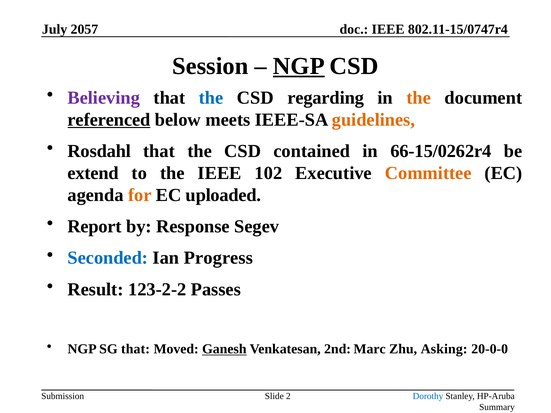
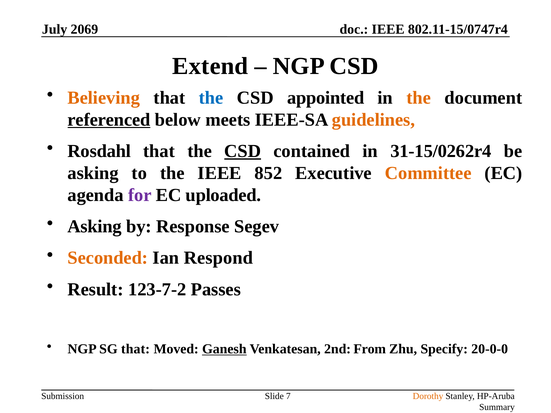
2057: 2057 -> 2069 (84, 29)
Session: Session -> Extend (210, 66)
NGP underline: present -> none (299, 66)
Believing colour: purple -> orange (104, 98)
regarding: regarding -> appointed (326, 98)
CSD underline: none -> present (243, 151)
66-15/0262r4: 66-15/0262r4 -> 31-15/0262r4 (441, 151)
extend: extend -> asking (93, 173)
102: 102 -> 852 (268, 173)
for colour: orange -> purple (140, 195)
Report: Report -> Asking (95, 227)
Seconded colour: blue -> orange (108, 258)
Progress: Progress -> Respond (218, 258)
123-2-2: 123-2-2 -> 123-7-2 (157, 290)
Marc: Marc -> From (370, 349)
Asking: Asking -> Specify (444, 349)
2: 2 -> 7 (288, 396)
Dorothy colour: blue -> orange (428, 396)
